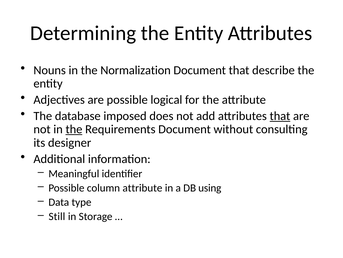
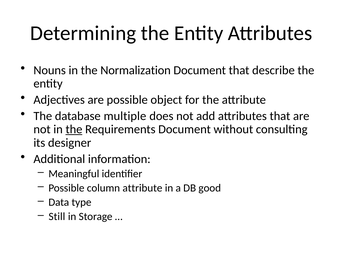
logical: logical -> object (166, 100)
imposed: imposed -> multiple (125, 116)
that underline: present -> none (280, 116)
using: using -> good (210, 188)
